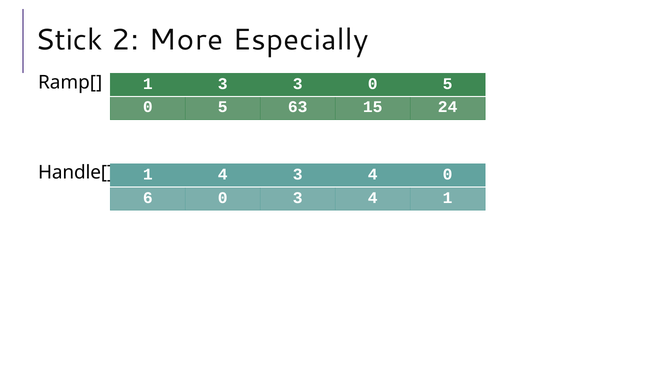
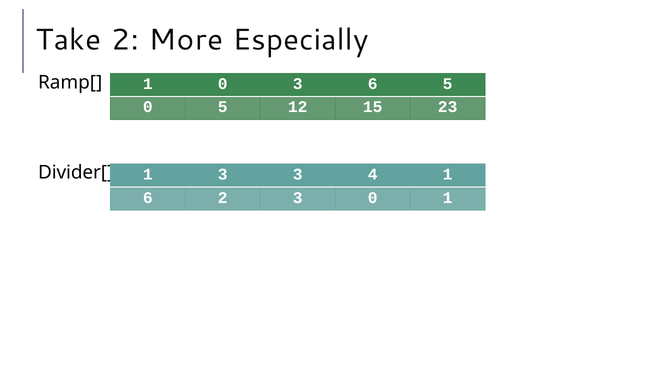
Stick: Stick -> Take (69, 40)
1 3: 3 -> 0 (223, 84)
3 0: 0 -> 6 (373, 84)
63: 63 -> 12 (298, 107)
24: 24 -> 23 (448, 107)
Handle[: Handle[ -> Divider[ (76, 172)
1 4: 4 -> 3 (223, 174)
4 0: 0 -> 1 (448, 174)
6 0: 0 -> 2 (223, 198)
4: 4 -> 0 (373, 198)
